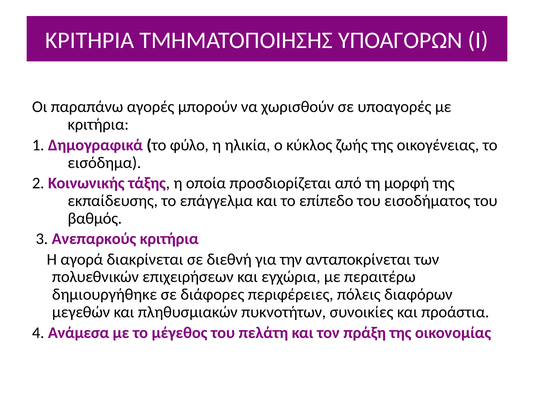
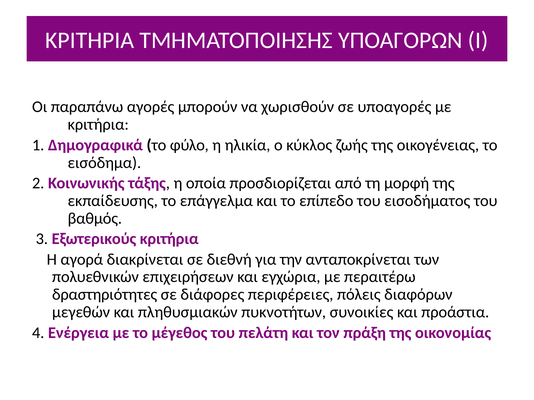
Ανεπαρκούς: Ανεπαρκούς -> Εξωτερικούς (94, 239)
δημιουργήθηκε: δημιουργήθηκε -> δραστηριότητες (105, 295)
Ανάμεσα: Ανάμεσα -> Ενέργεια (79, 333)
